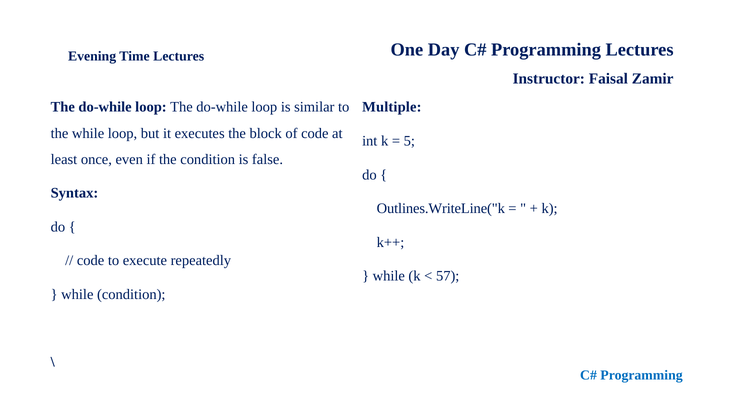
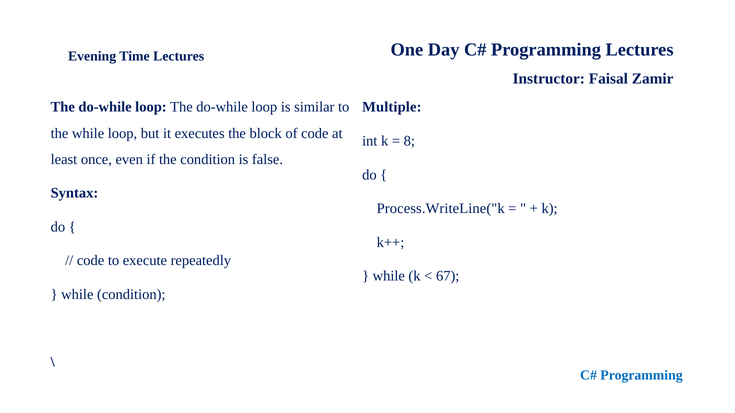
5: 5 -> 8 (409, 141)
Outlines.WriteLine("k: Outlines.WriteLine("k -> Process.WriteLine("k (441, 209)
57: 57 -> 67 (448, 276)
